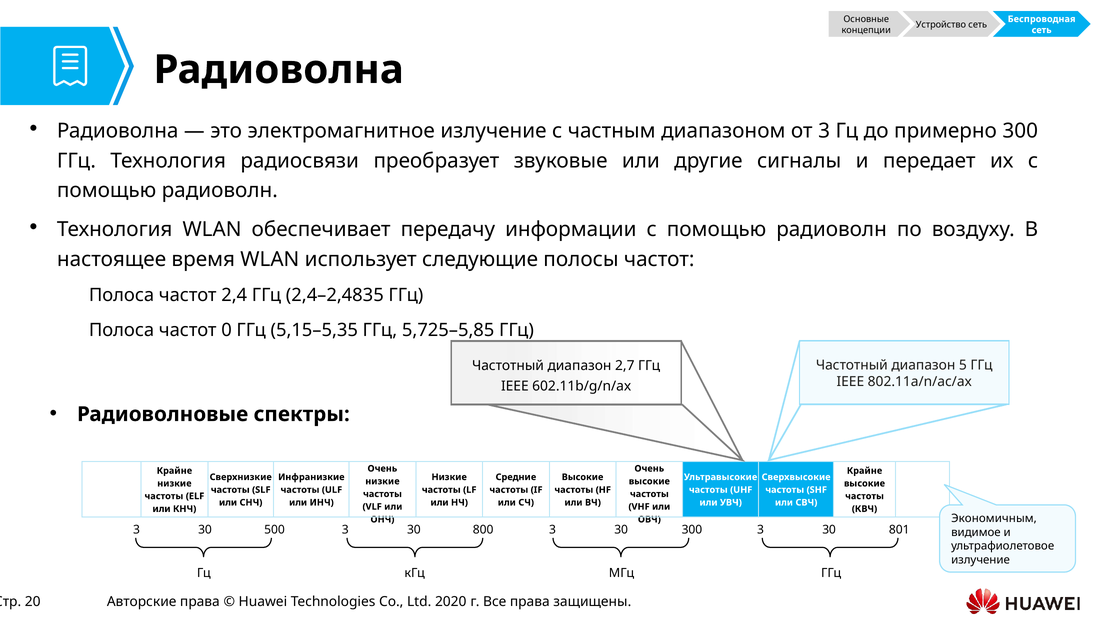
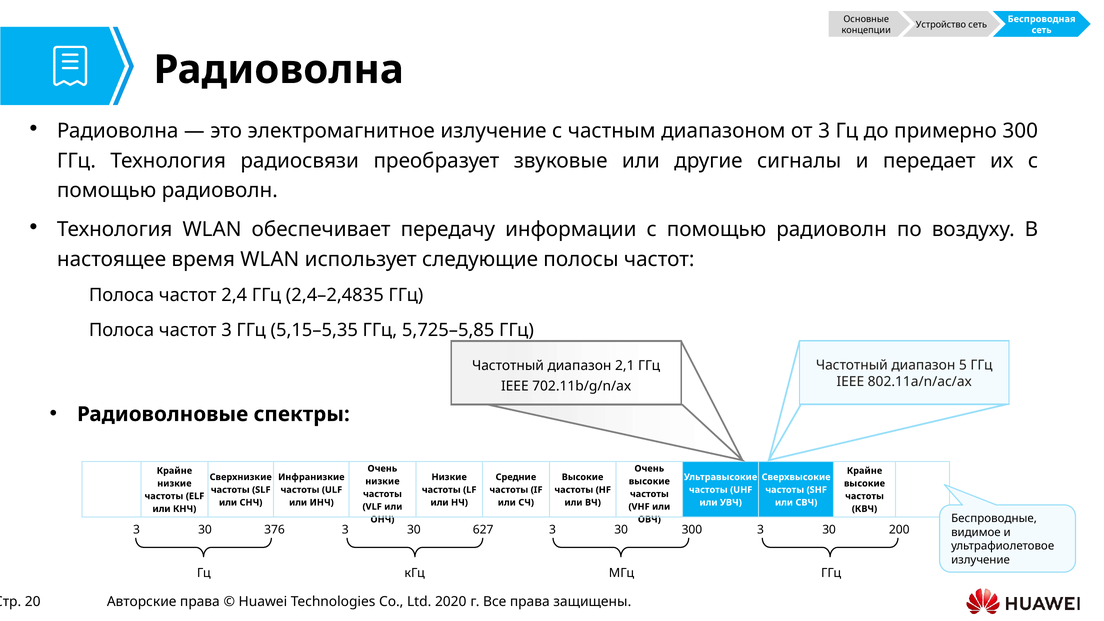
частот 0: 0 -> 3 (227, 330)
2,7: 2,7 -> 2,1 (625, 366)
602.11b/g/n/ax: 602.11b/g/n/ax -> 702.11b/g/n/ax (582, 386)
Экономичным: Экономичным -> Беспроводные (994, 519)
500: 500 -> 376 (275, 530)
800: 800 -> 627 (483, 530)
801: 801 -> 200 (899, 530)
